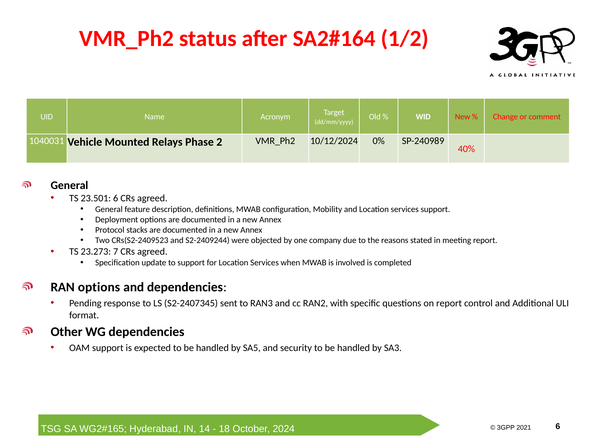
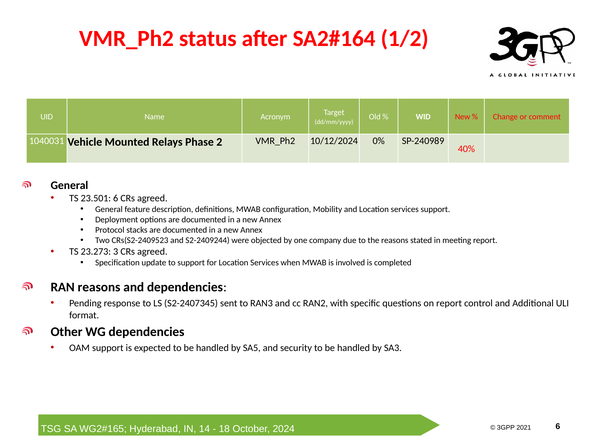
7: 7 -> 3 (116, 252)
RAN options: options -> reasons (99, 287)
